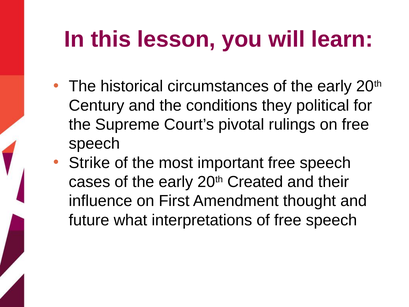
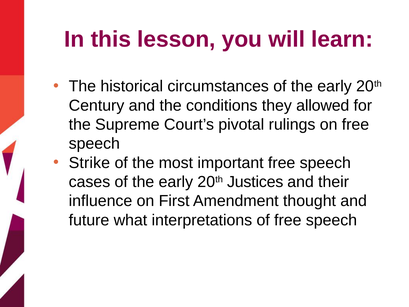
political: political -> allowed (323, 105)
Created: Created -> Justices (255, 182)
